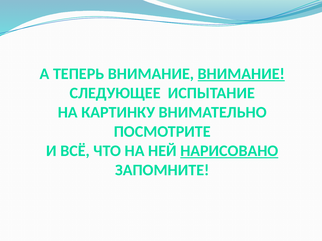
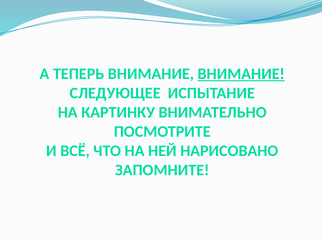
НАРИСОВАНО underline: present -> none (229, 151)
